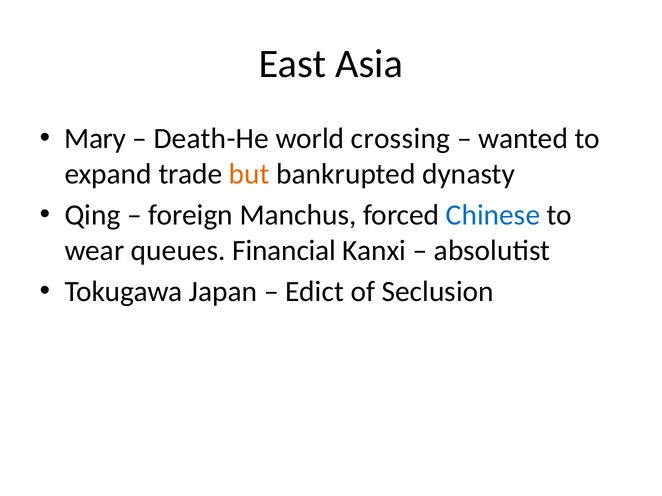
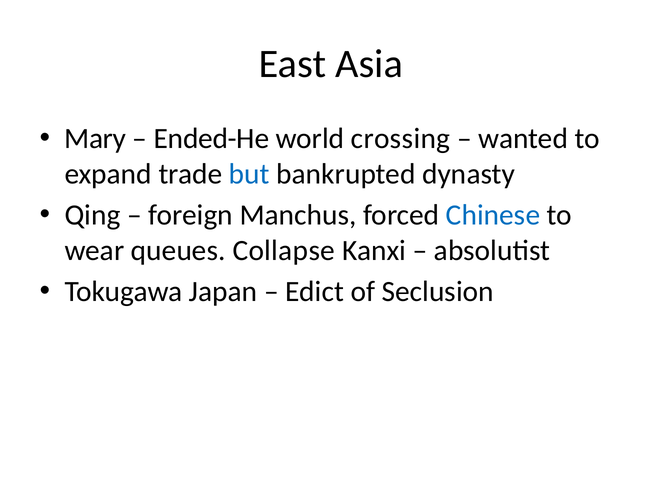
Death-He: Death-He -> Ended-He (211, 139)
but colour: orange -> blue (249, 174)
Financial: Financial -> Collapse (284, 251)
